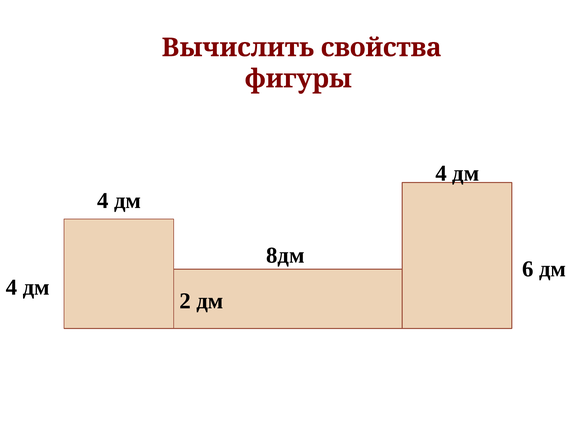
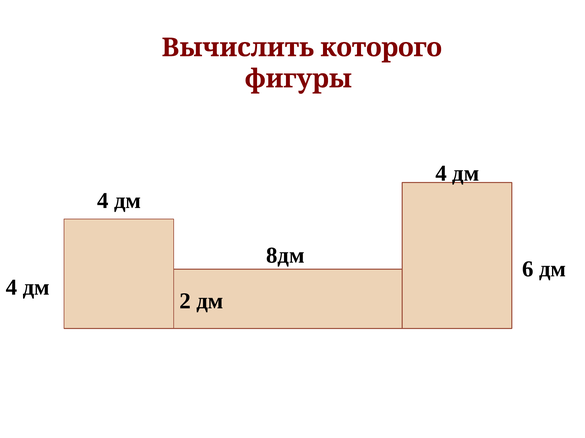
свойства: свойства -> которого (381, 48)
